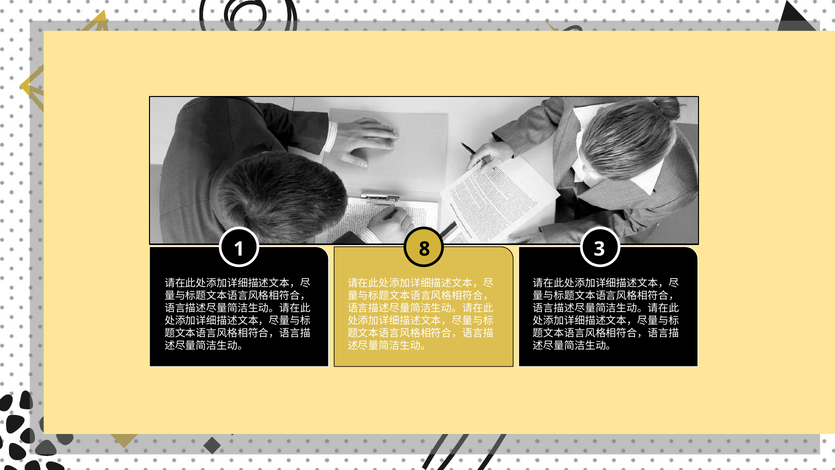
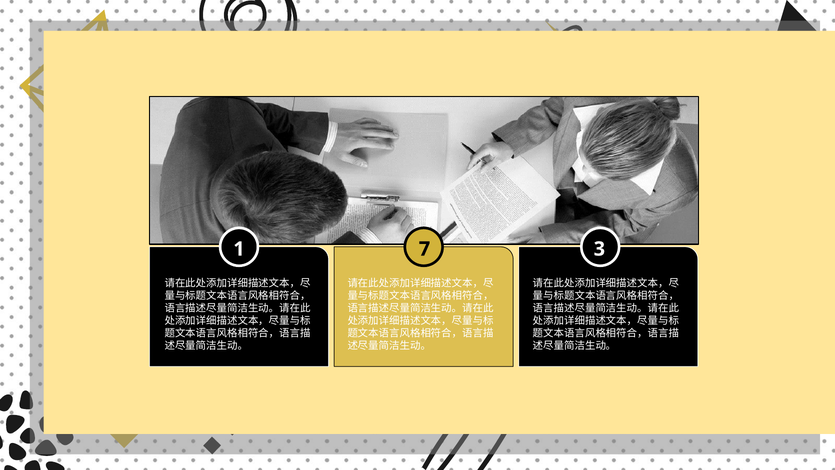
8: 8 -> 7 (424, 249)
